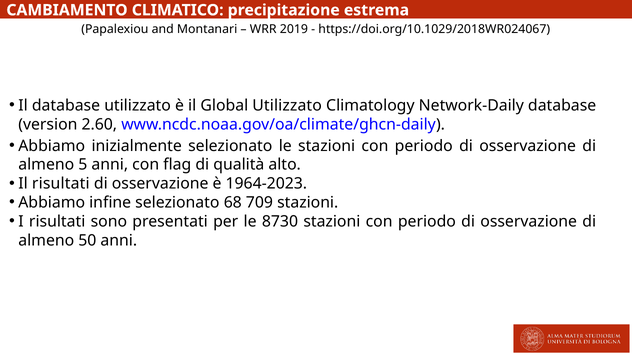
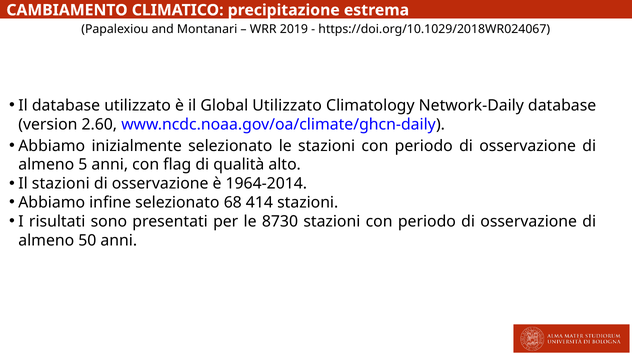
Il risultati: risultati -> stazioni (61, 184)
1964-2023: 1964-2023 -> 1964-2014 (266, 184)
709: 709 -> 414 (259, 203)
